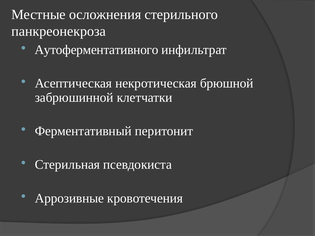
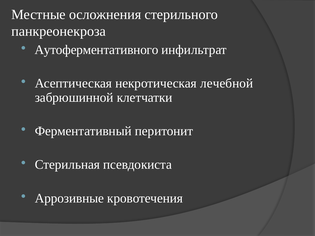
брюшной: брюшной -> лечебной (227, 83)
